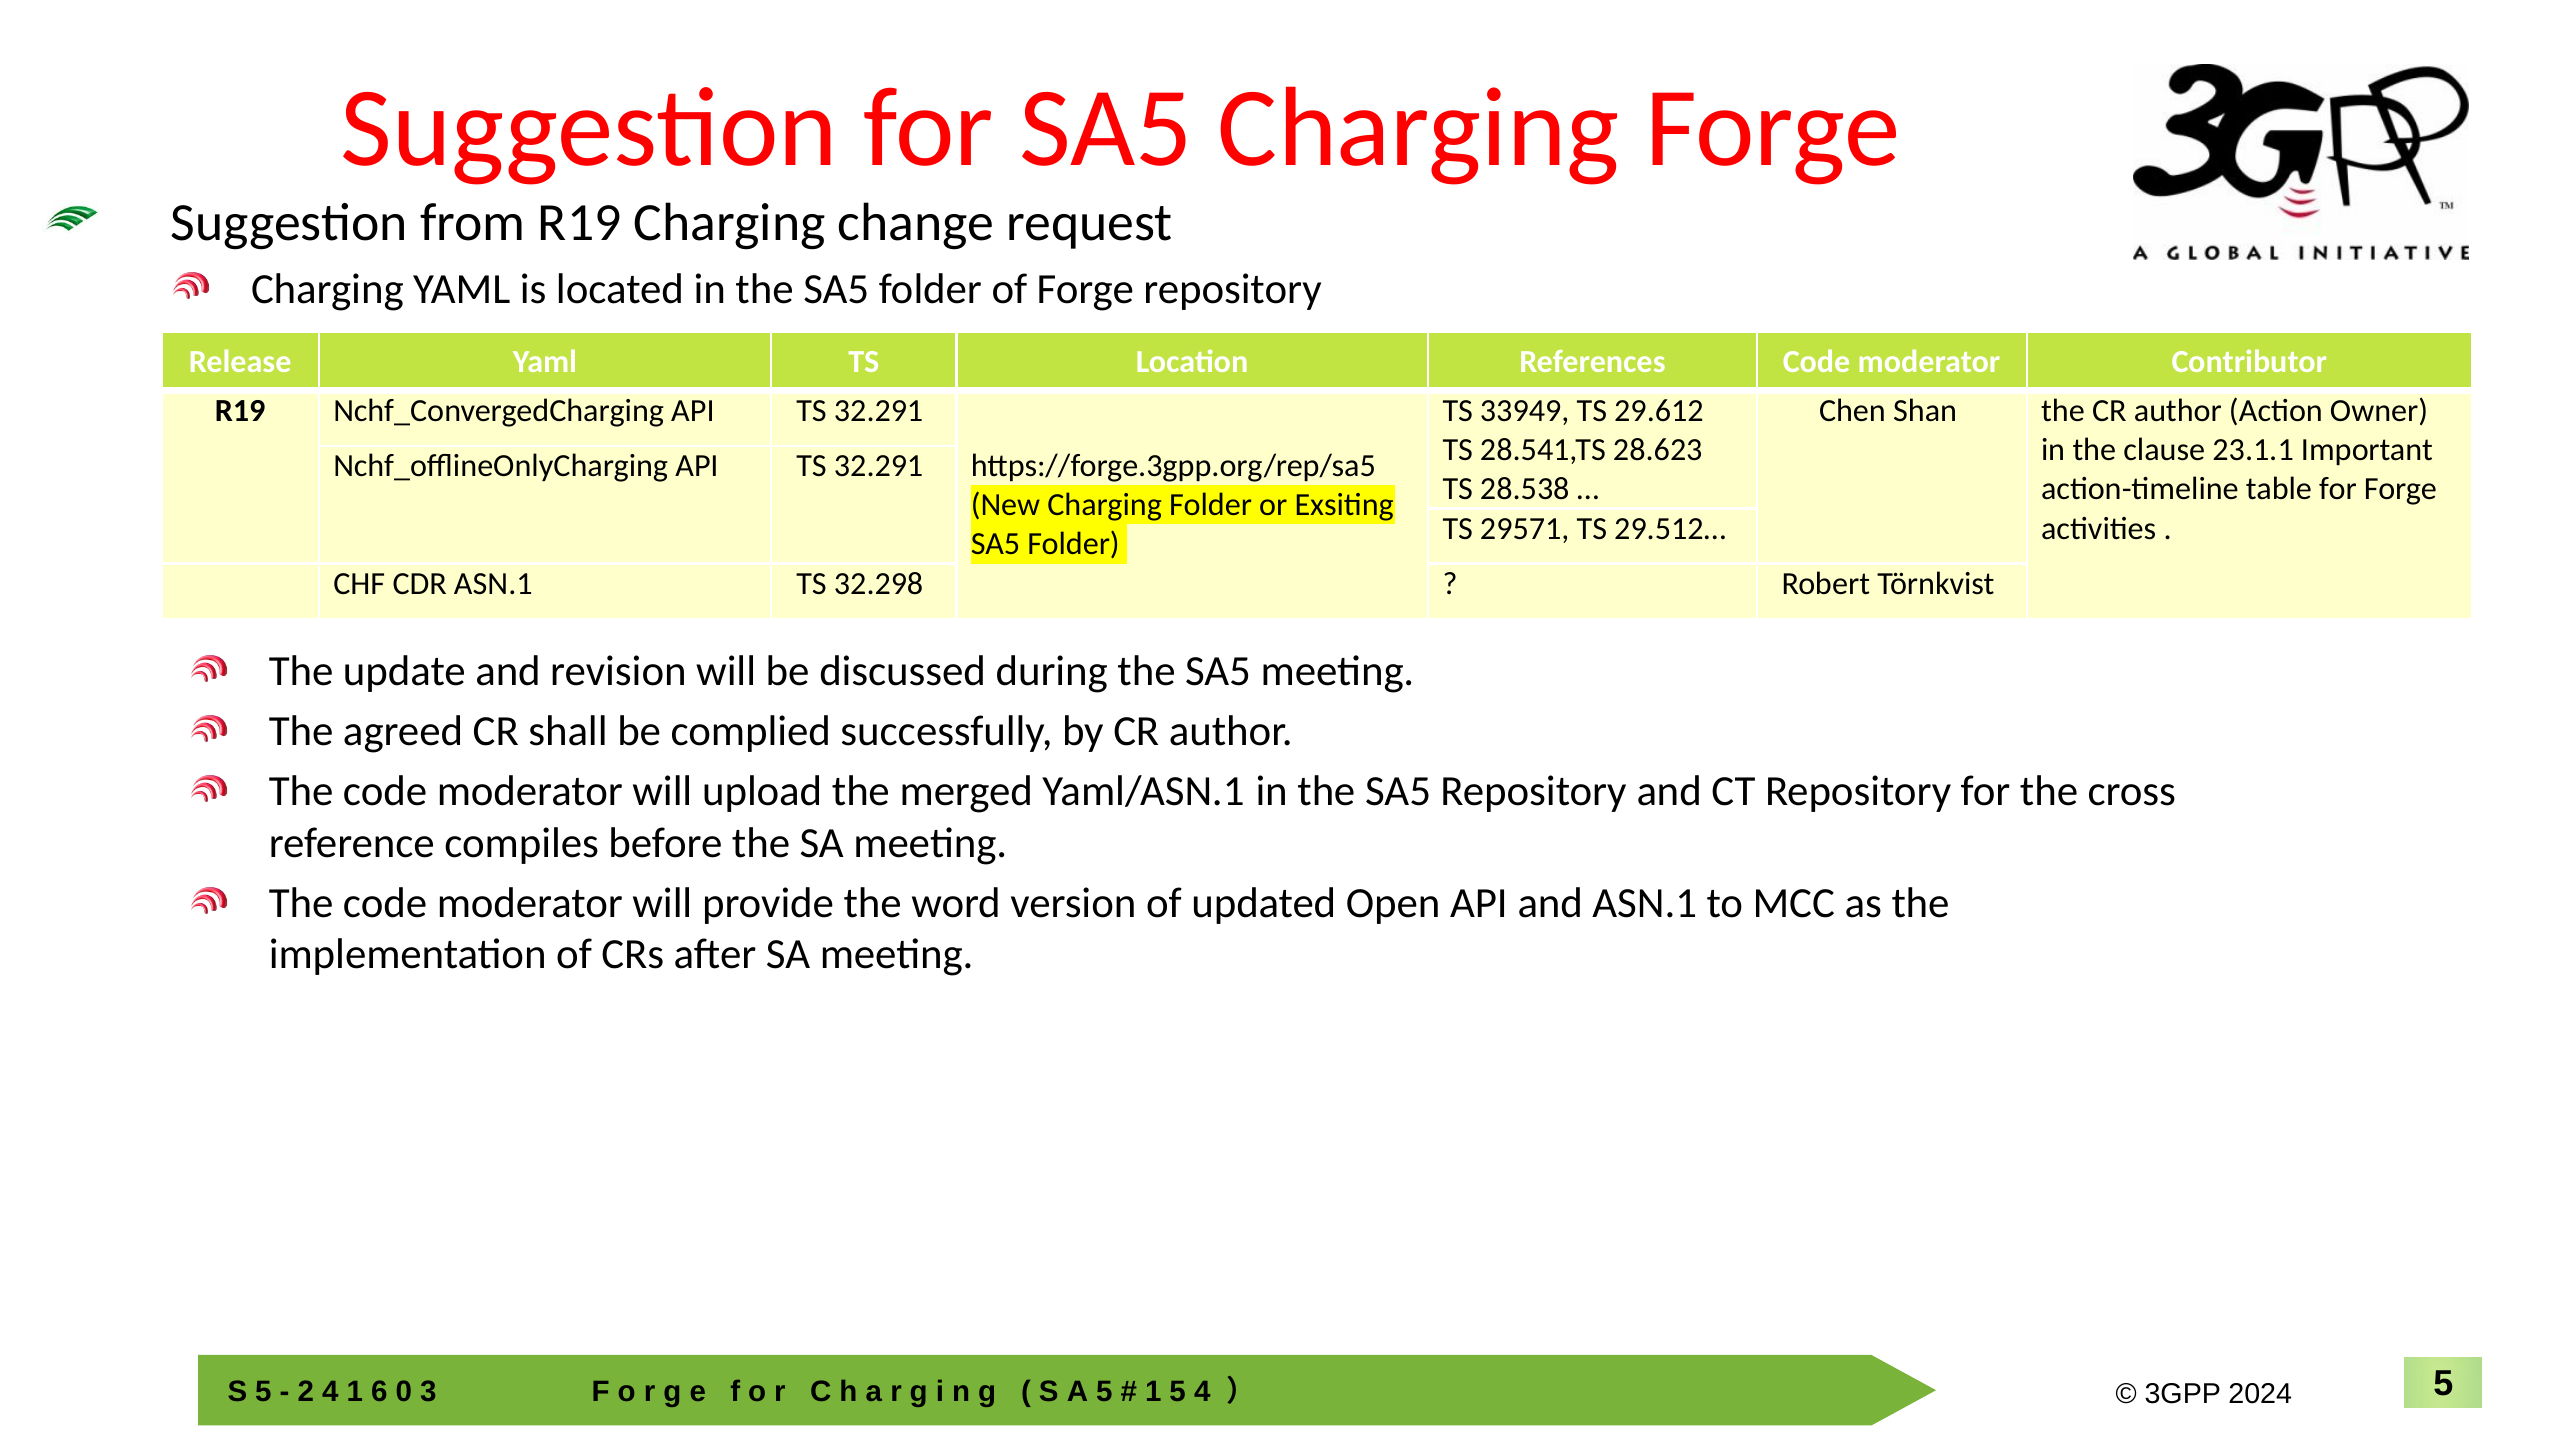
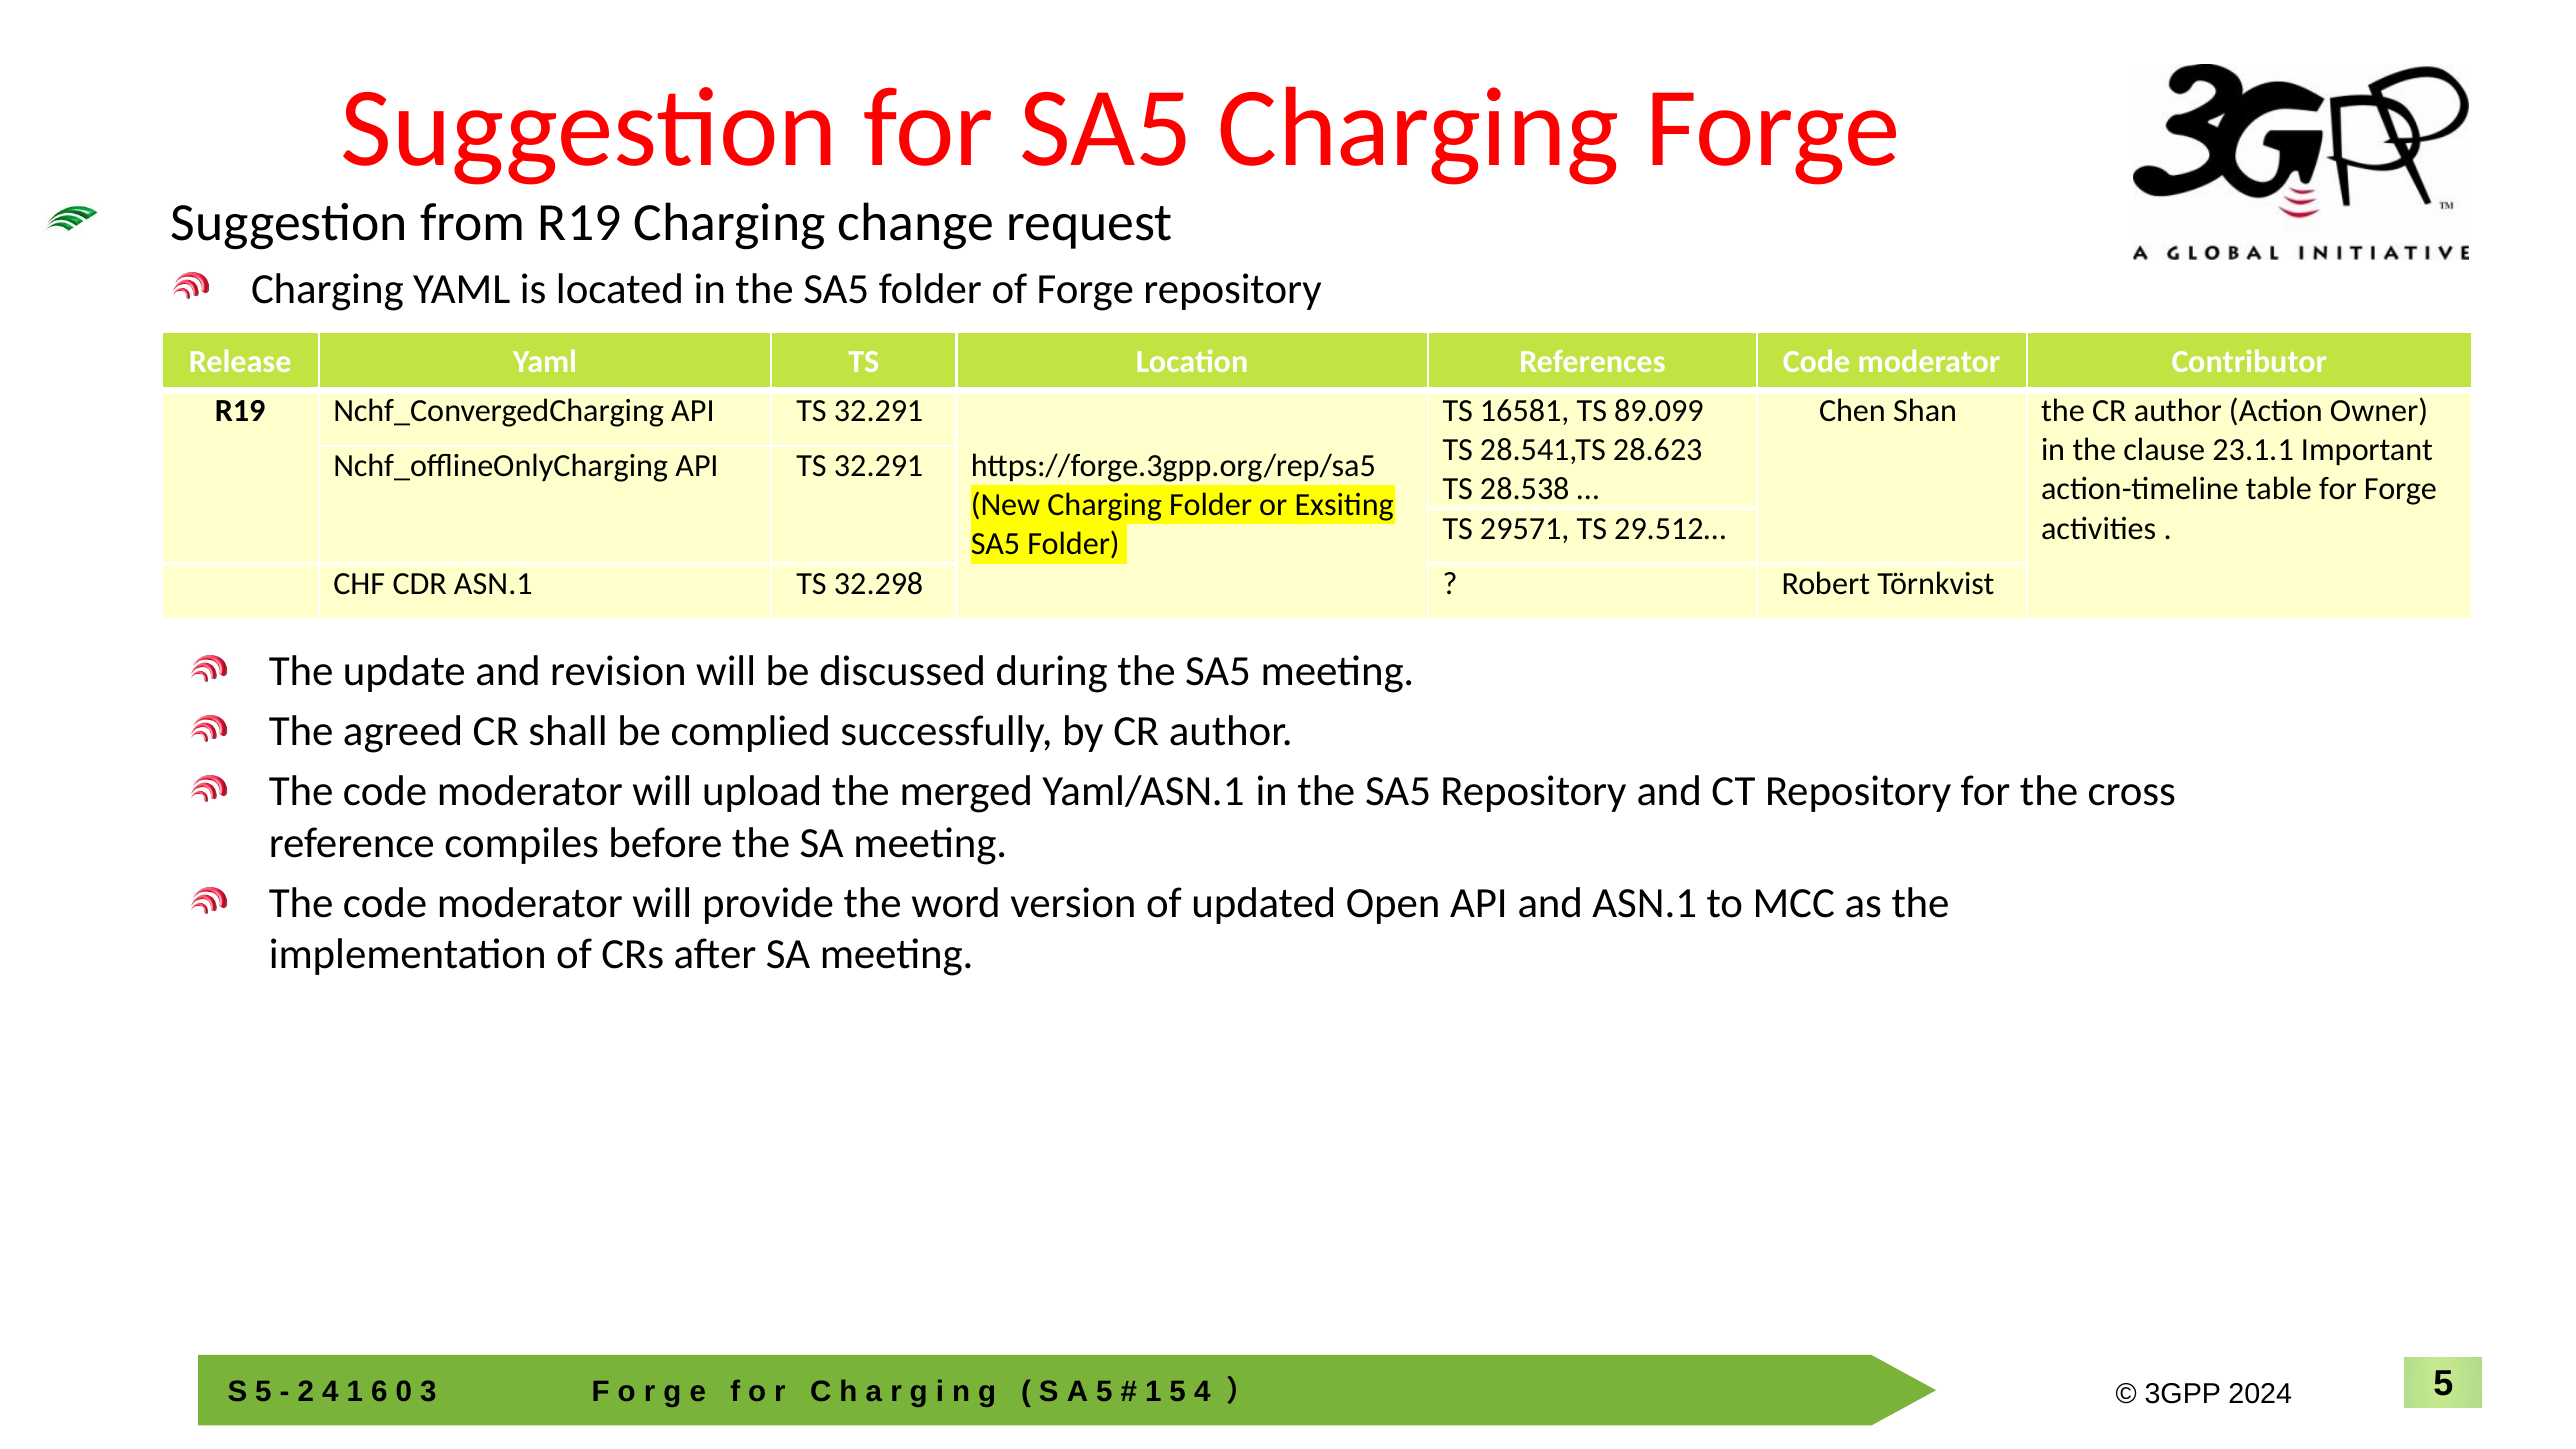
33949: 33949 -> 16581 (1525, 411)
29.612: 29.612 -> 89.099 (1659, 411)
